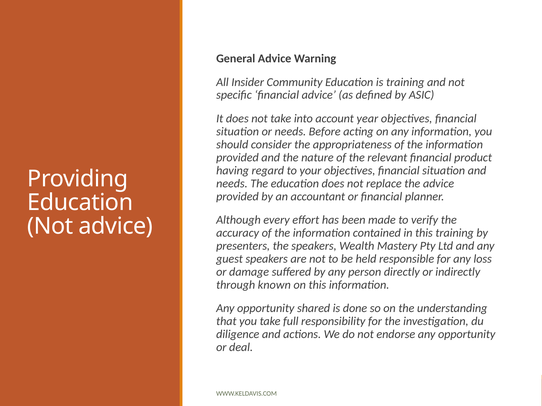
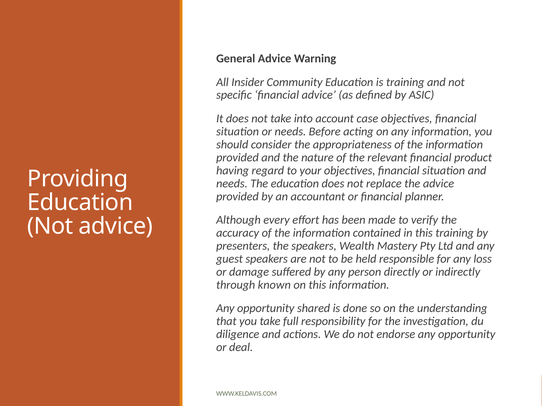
year: year -> case (367, 119)
